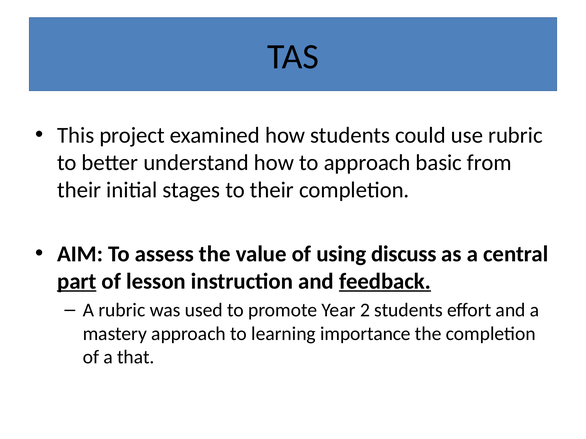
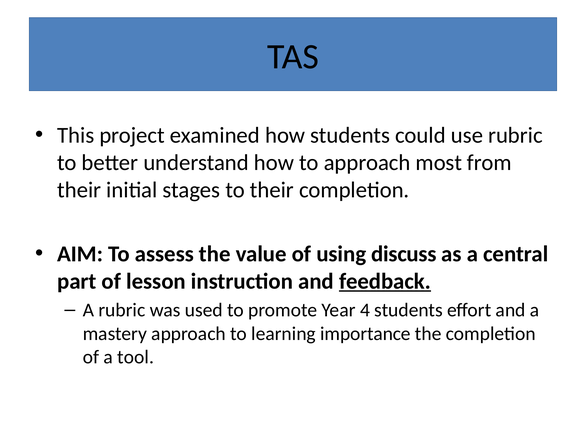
basic: basic -> most (439, 163)
part underline: present -> none (77, 281)
2: 2 -> 4 (365, 311)
that: that -> tool (136, 357)
